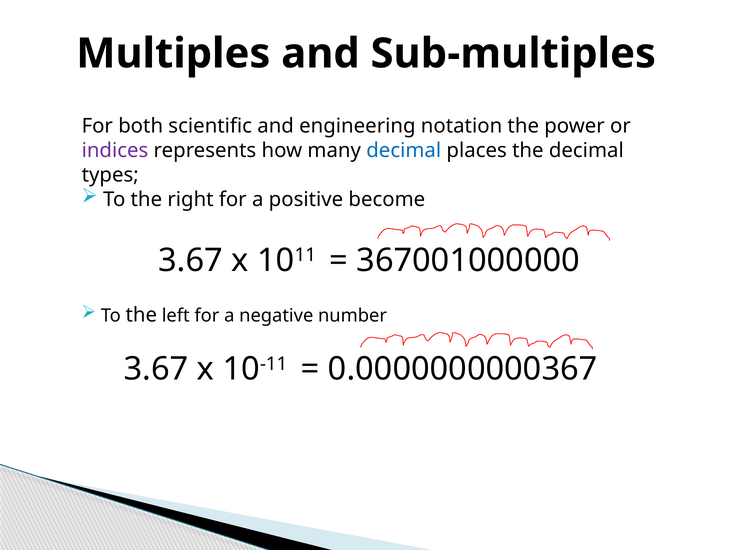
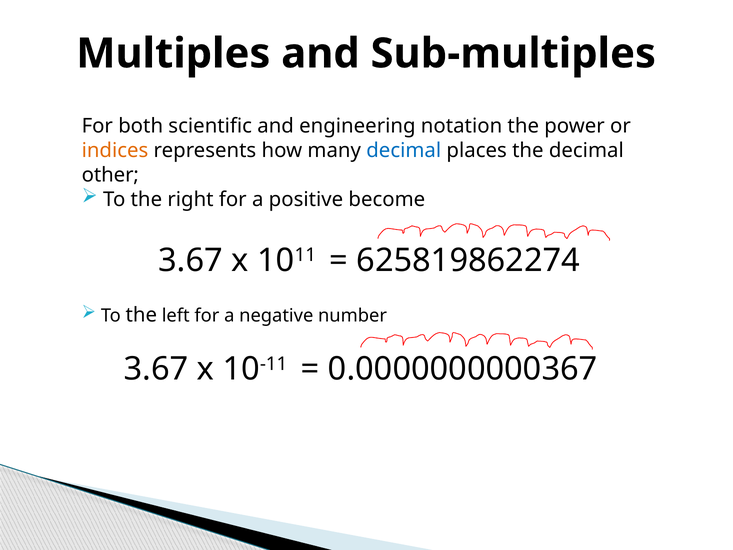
indices colour: purple -> orange (115, 150)
types: types -> other (110, 175)
367001000000: 367001000000 -> 625819862274 (468, 260)
